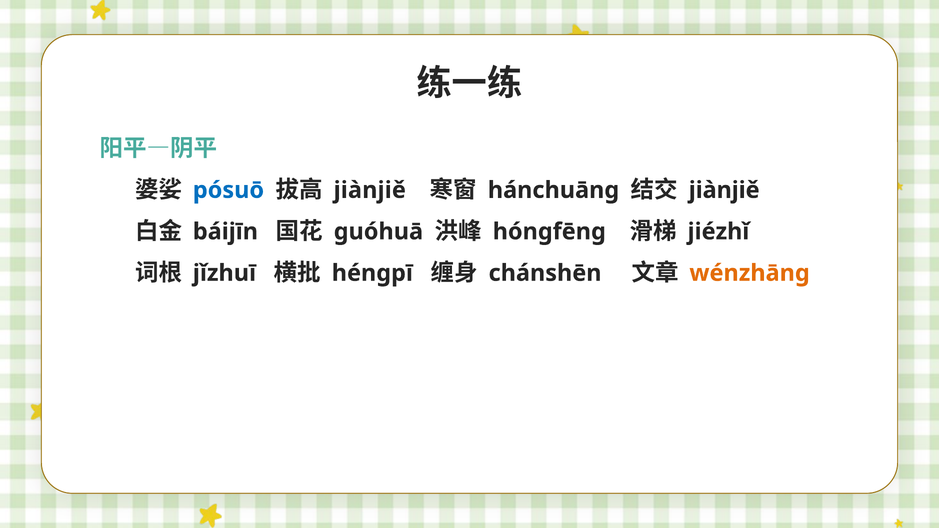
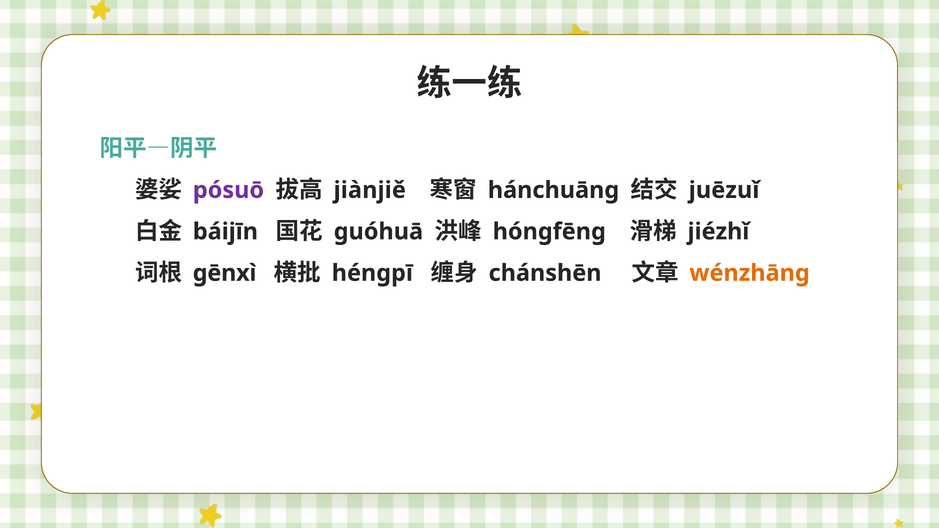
pósuō colour: blue -> purple (228, 190)
jiànjiě: jiànjiě -> juēzuǐ (724, 190)
jǐzhuī: jǐzhuī -> gēnxì (225, 273)
